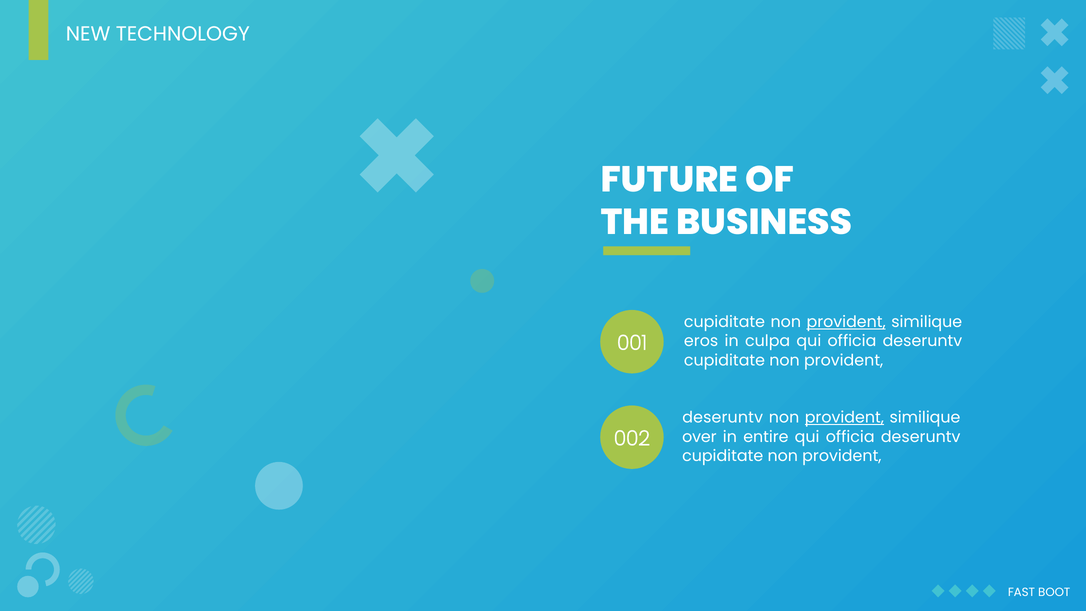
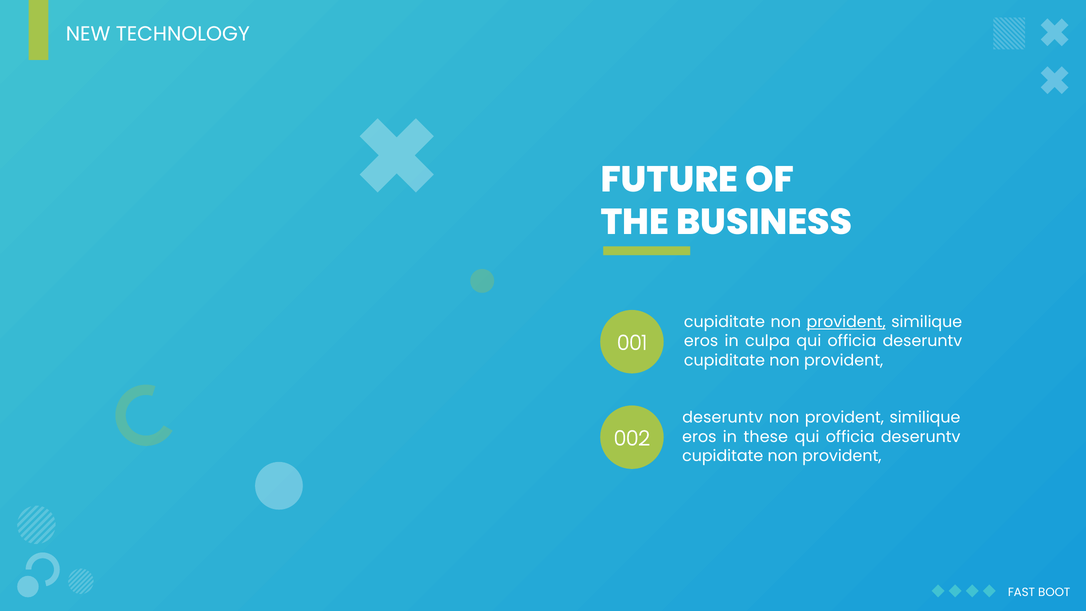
provident underline: present -> none (844, 418)
over: over -> eros (699, 437)
entire: entire -> these (766, 437)
